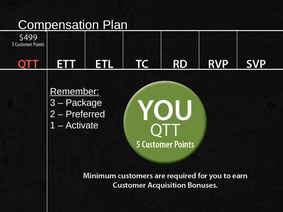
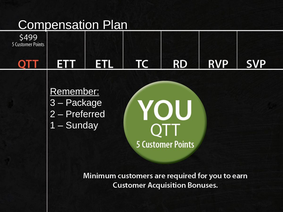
Activate: Activate -> Sunday (82, 126)
